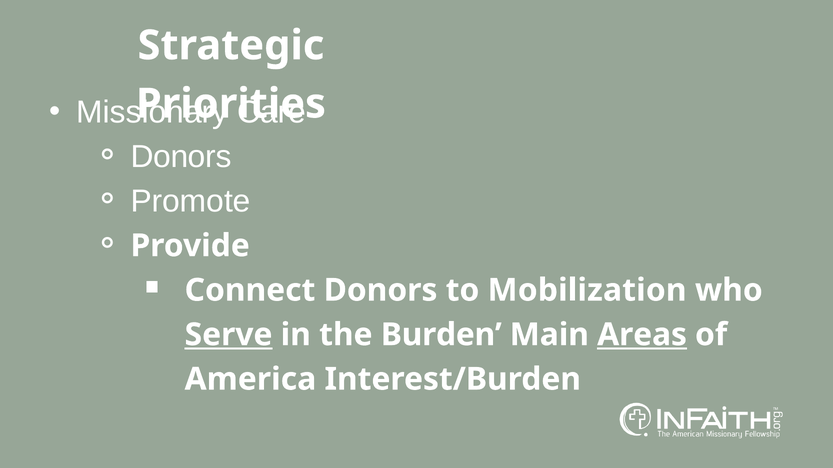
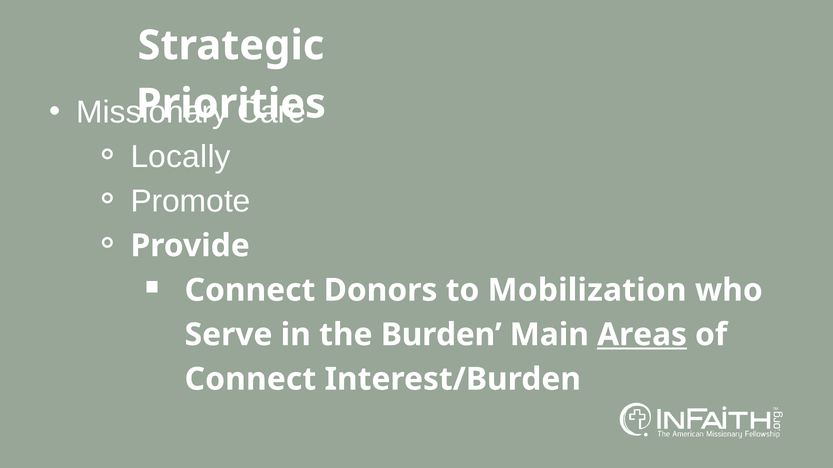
Donors: Donors -> Locally (181, 157)
Serve underline: present -> none (229, 335)
America: America -> Connect (250, 380)
